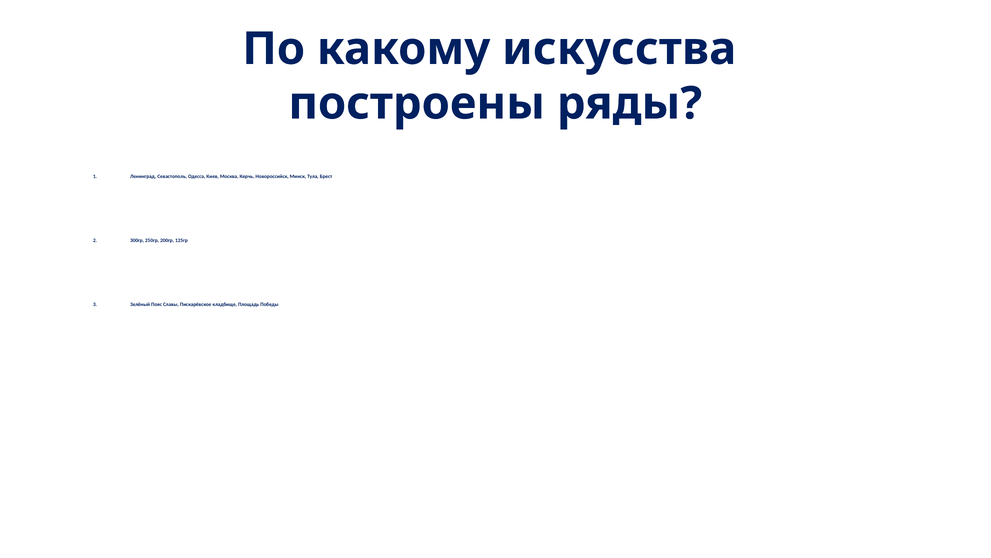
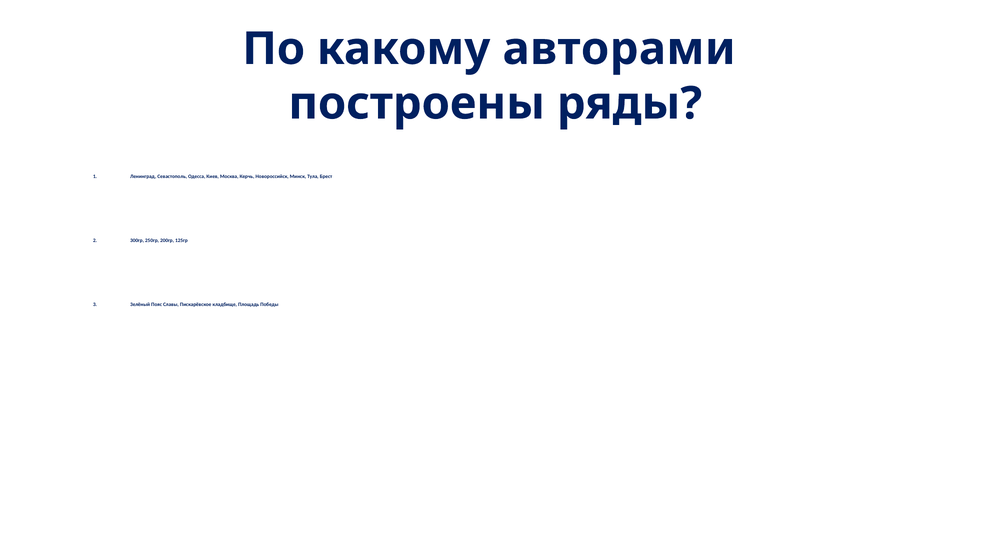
искусства: искусства -> авторами (619, 49)
